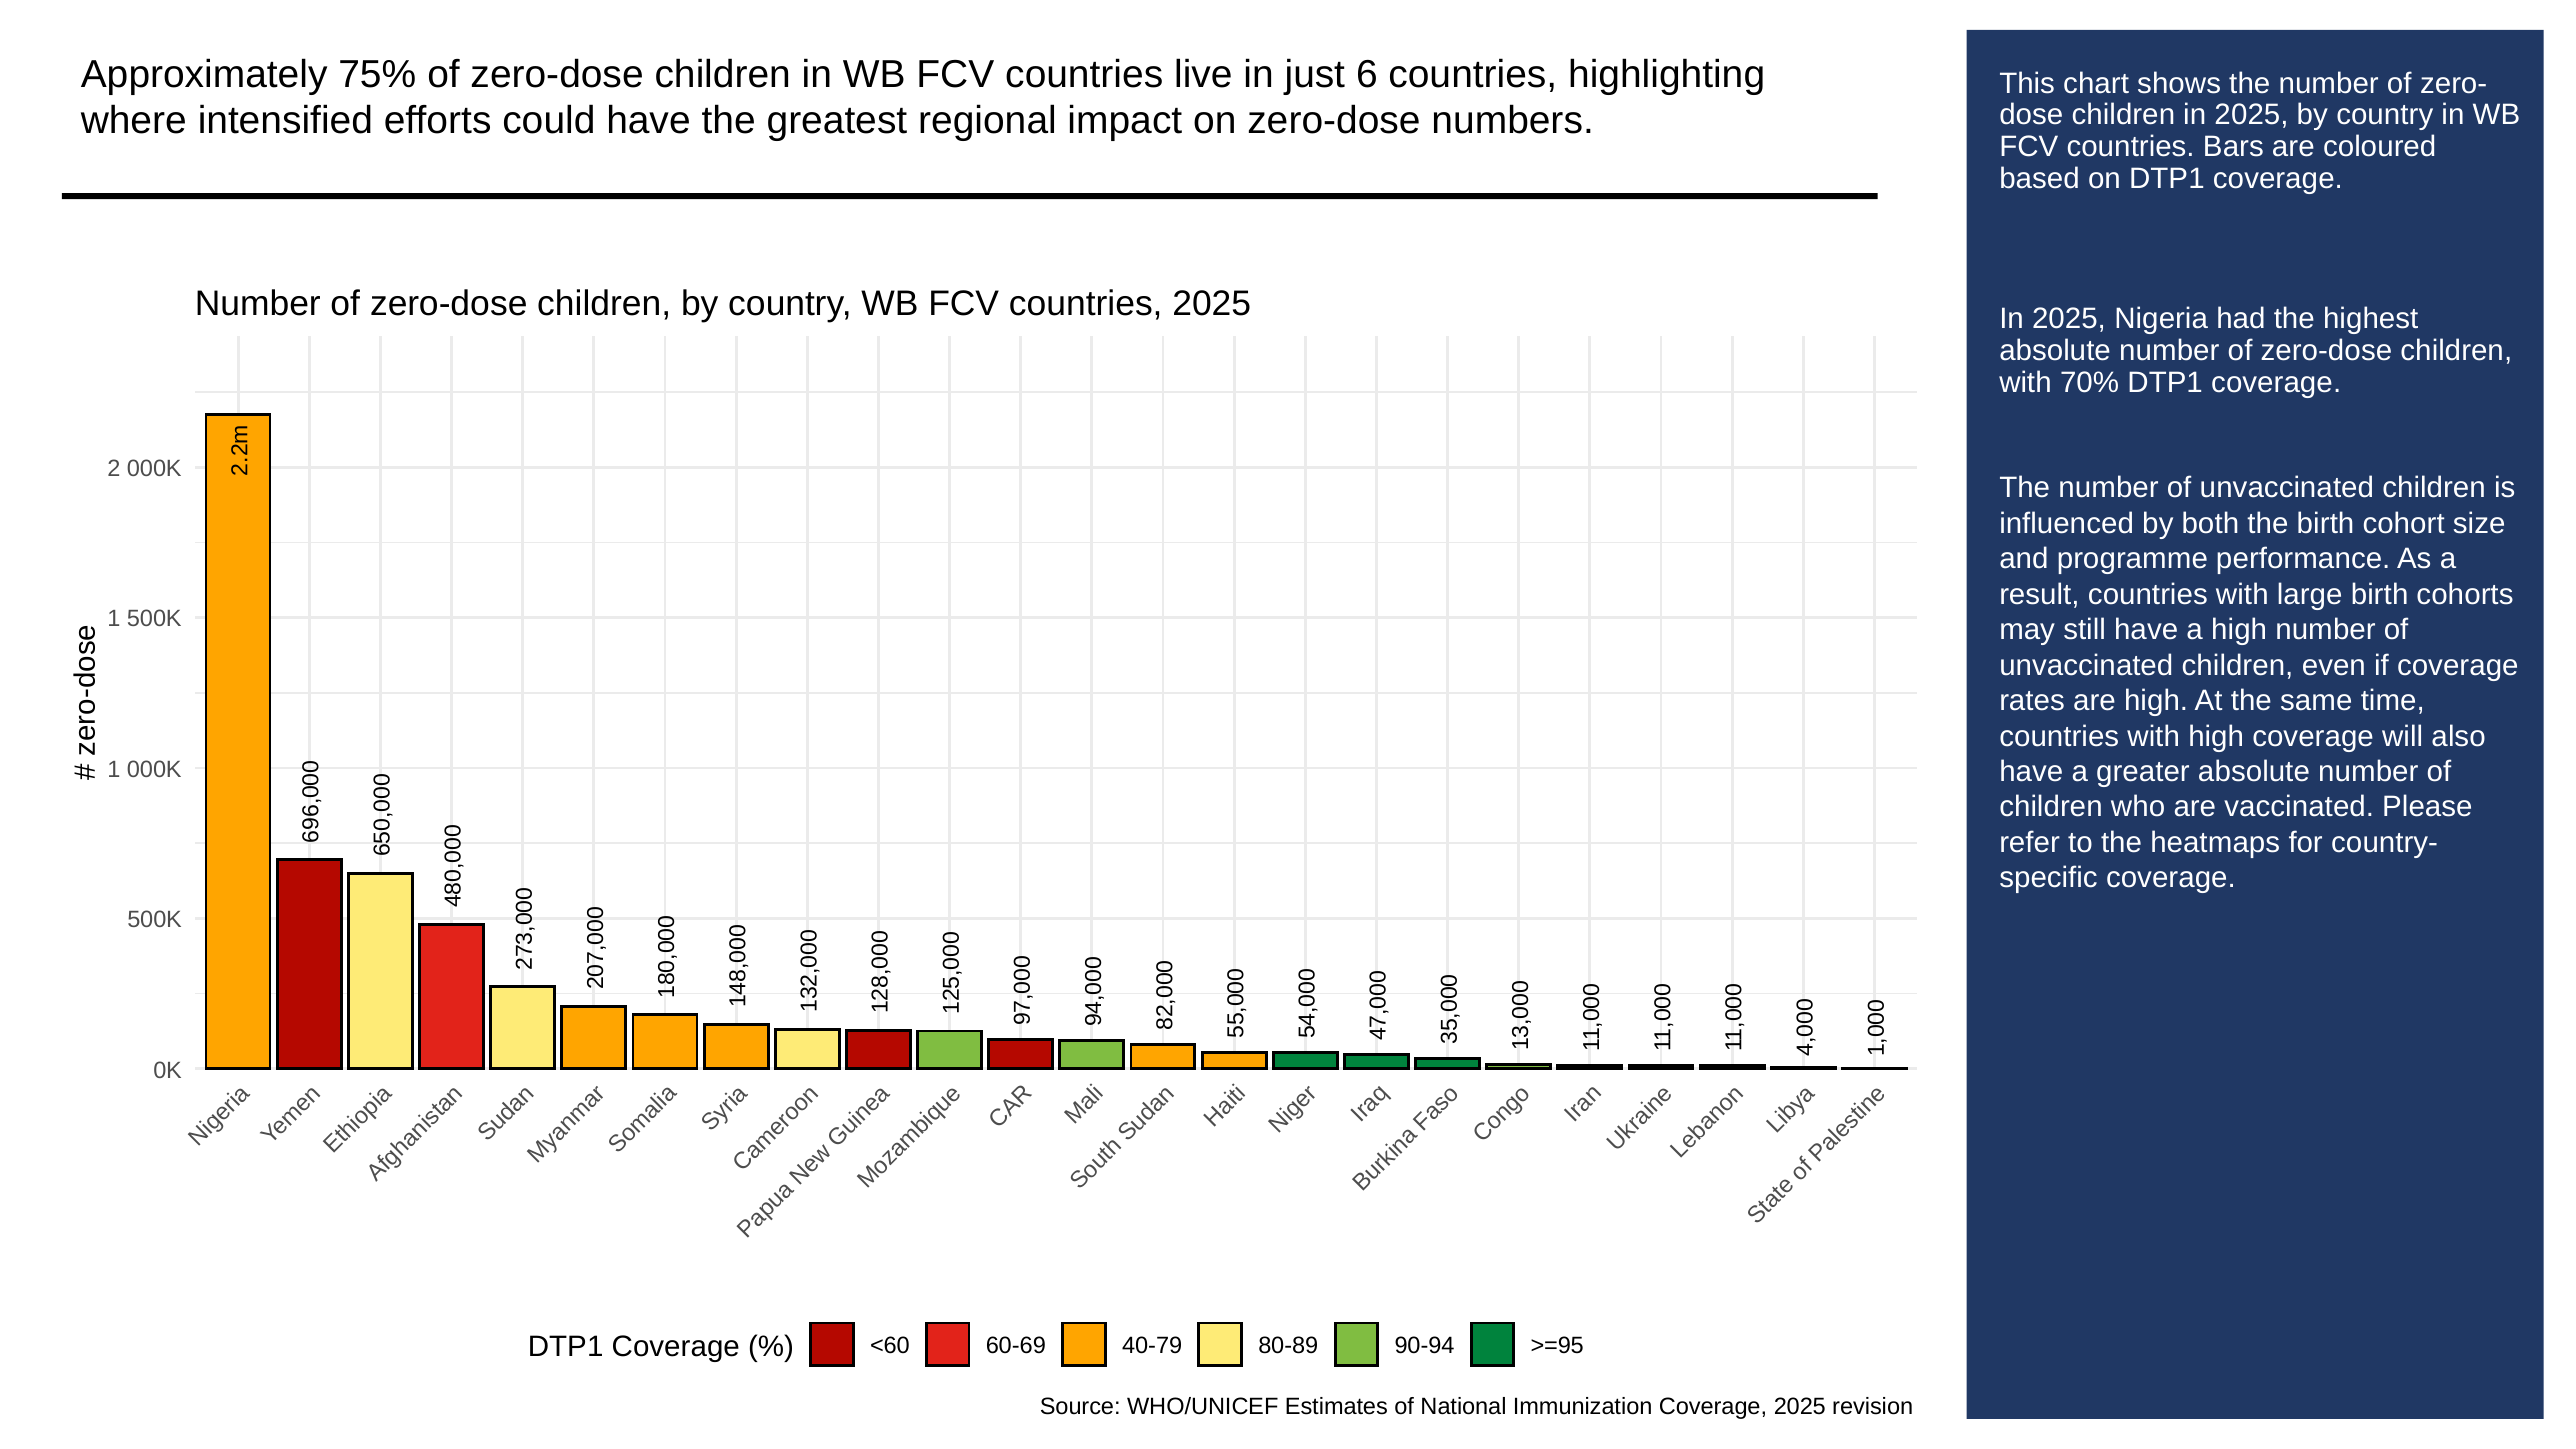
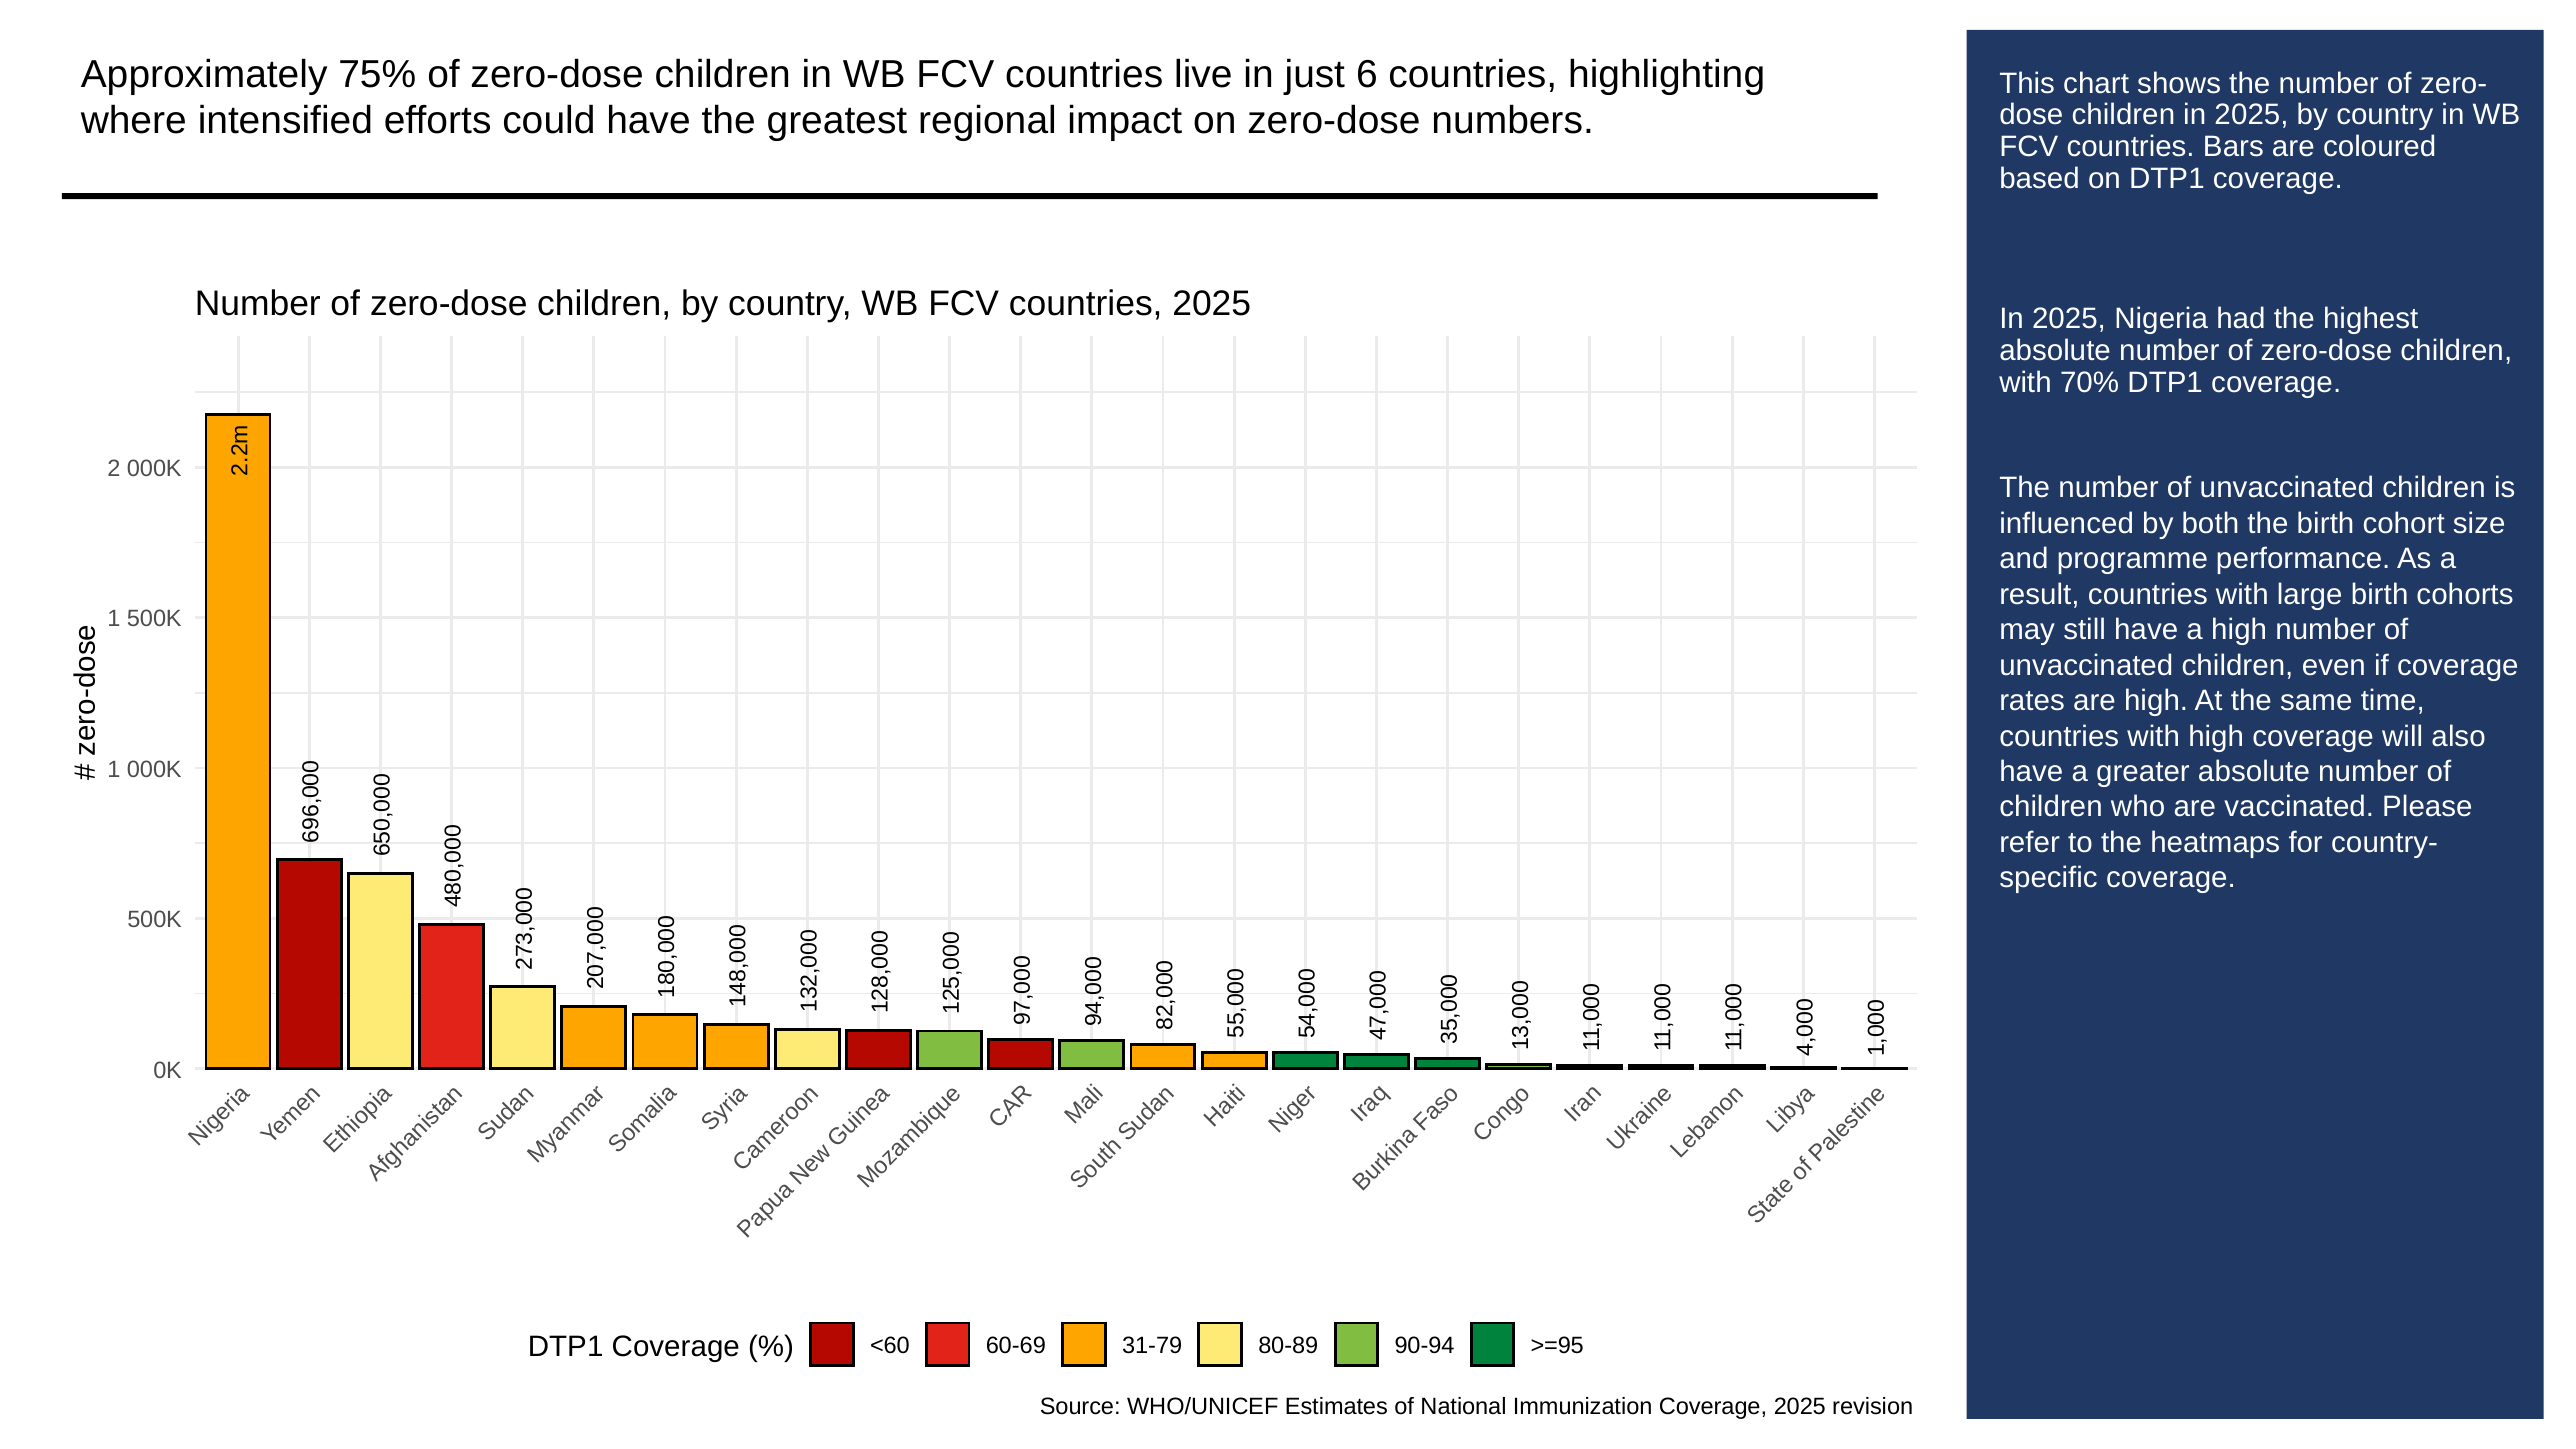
40-79: 40-79 -> 31-79 (1152, 1346)
